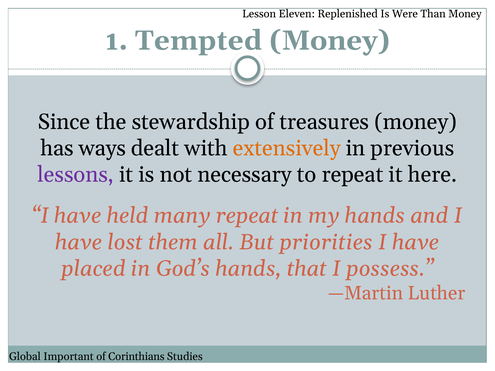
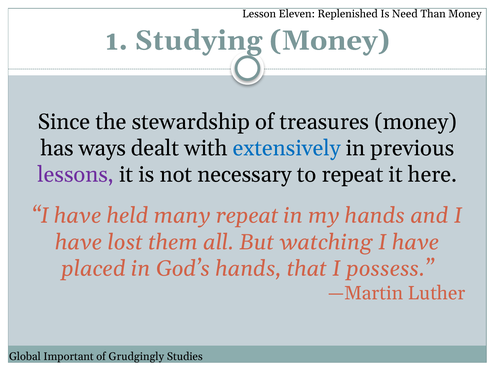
Were: Were -> Need (405, 14)
Tempted: Tempted -> Studying (198, 41)
extensively colour: orange -> blue (287, 148)
priorities: priorities -> watching (326, 242)
Corinthians: Corinthians -> Grudgingly (136, 357)
